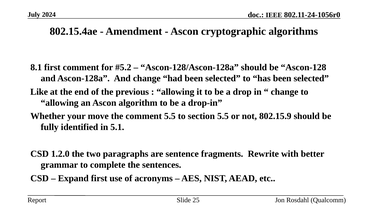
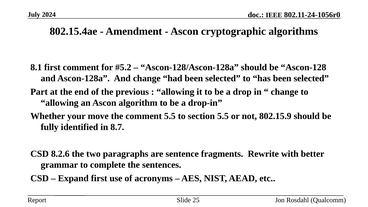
Like: Like -> Part (39, 92)
5.1: 5.1 -> 8.7 (117, 127)
1.2.0: 1.2.0 -> 8.2.6 (60, 154)
